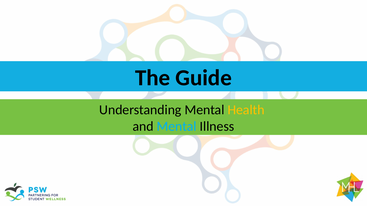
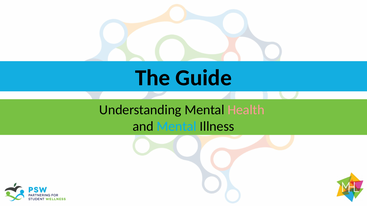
Health colour: yellow -> pink (246, 110)
